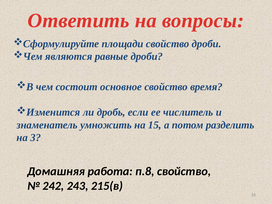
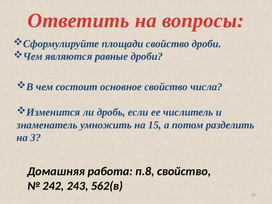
время: время -> числа (206, 87)
215(в: 215(в -> 562(в (107, 186)
